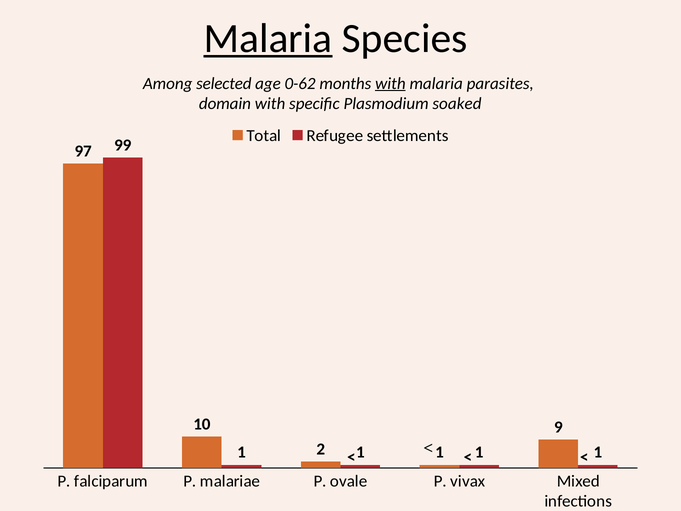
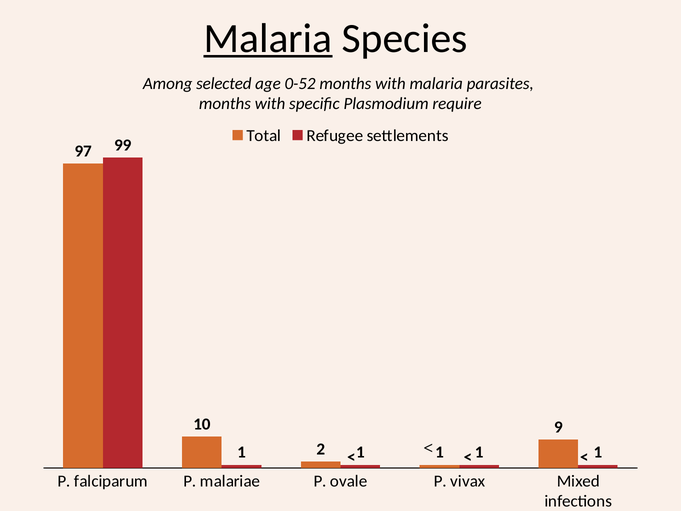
0-62: 0-62 -> 0-52 (300, 83)
with underline: present -> none (390, 83)
domain: domain -> months (225, 104)
soaked: soaked -> require (457, 104)
